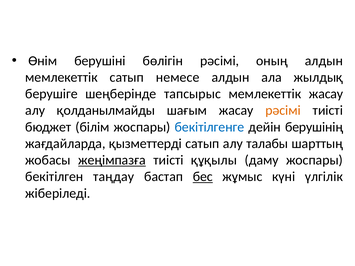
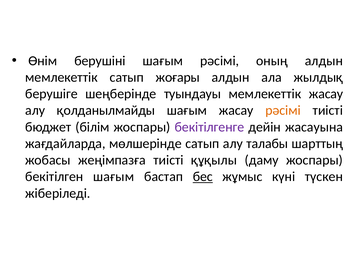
берушіні бөлiгiн: бөлiгiн -> шағым (163, 61)
немесе: немесе -> жоғары (178, 77)
тапсырыс: тапсырыс -> туындауы (193, 94)
бекітілгенге colour: blue -> purple (209, 127)
берушінің: берушінің -> жасауына (314, 127)
қызметтерді: қызметтерді -> мөлшерінде (145, 144)
жеңімпазға underline: present -> none (112, 160)
бекітілген таңдау: таңдау -> шағым (114, 177)
үлгілік: үлгілік -> түскен (324, 177)
